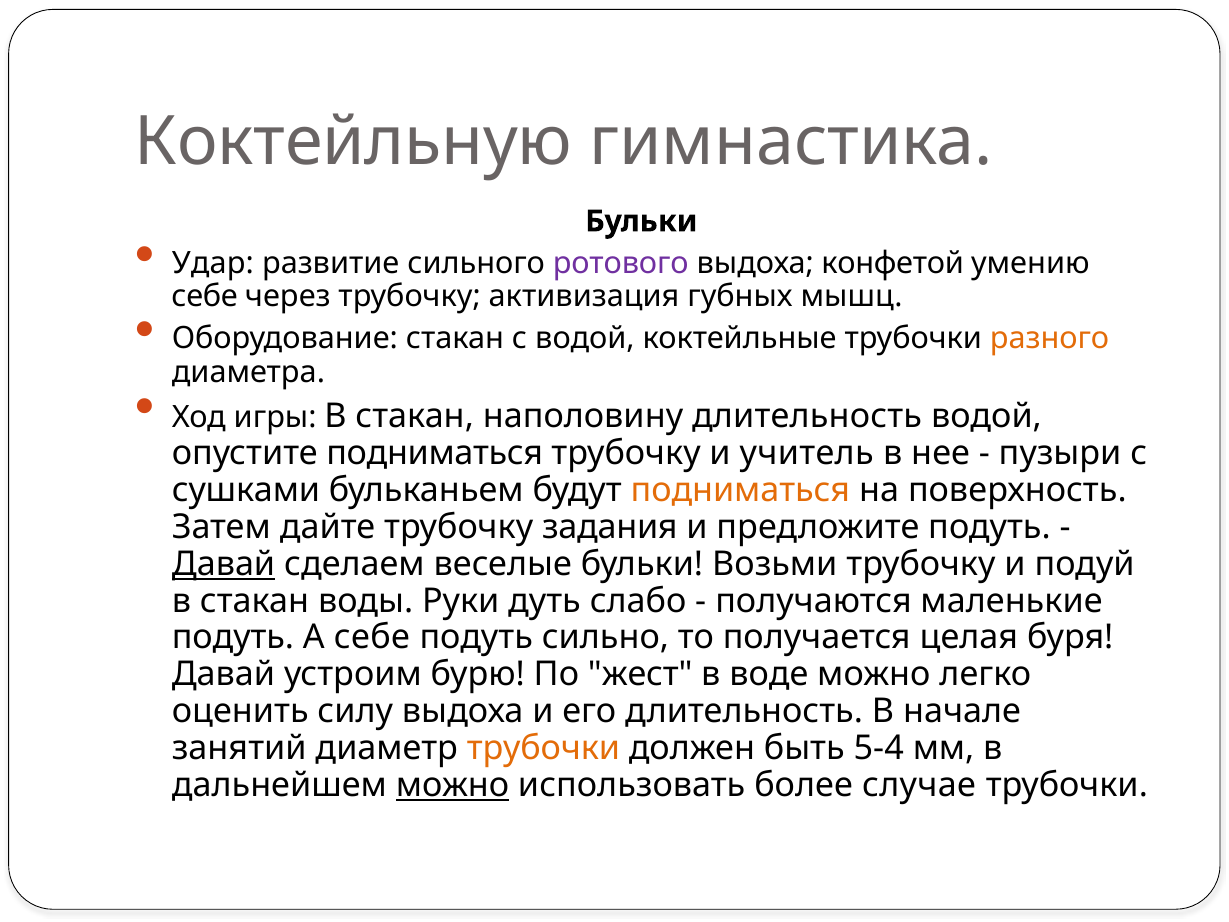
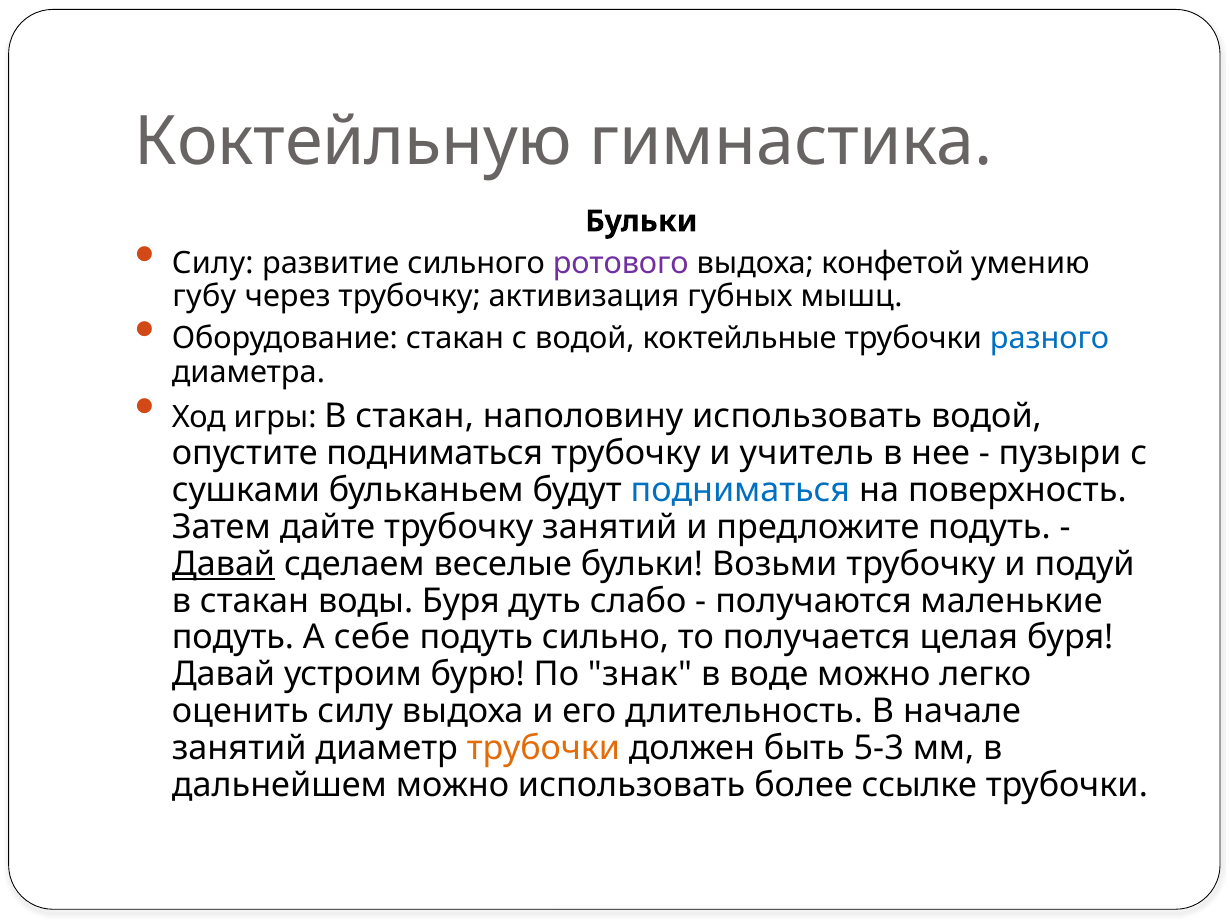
Удар: Удар -> Силу (213, 263)
себе: себе -> губу (204, 297)
разного colour: orange -> blue (1050, 339)
наполовину длительность: длительность -> использовать (807, 416)
подниматься colour: orange -> blue (740, 490)
трубочку задания: задания -> занятий (610, 527)
воды Руки: Руки -> Буря (461, 601)
жест: жест -> знак (640, 674)
5-4: 5-4 -> 5-3 (879, 748)
можно underline: present -> none (453, 785)
случае: случае -> ссылке (919, 785)
